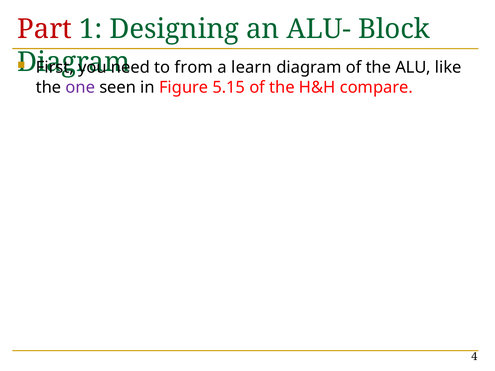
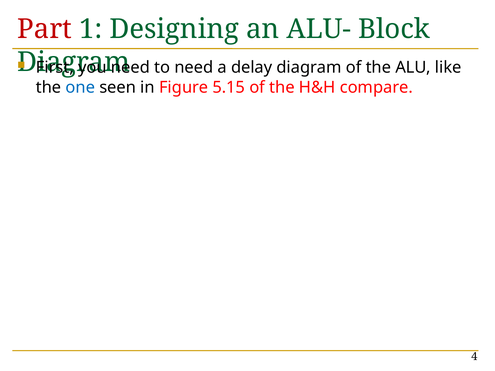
to from: from -> need (194, 68)
learn: learn -> delay (252, 68)
one colour: purple -> blue (80, 87)
